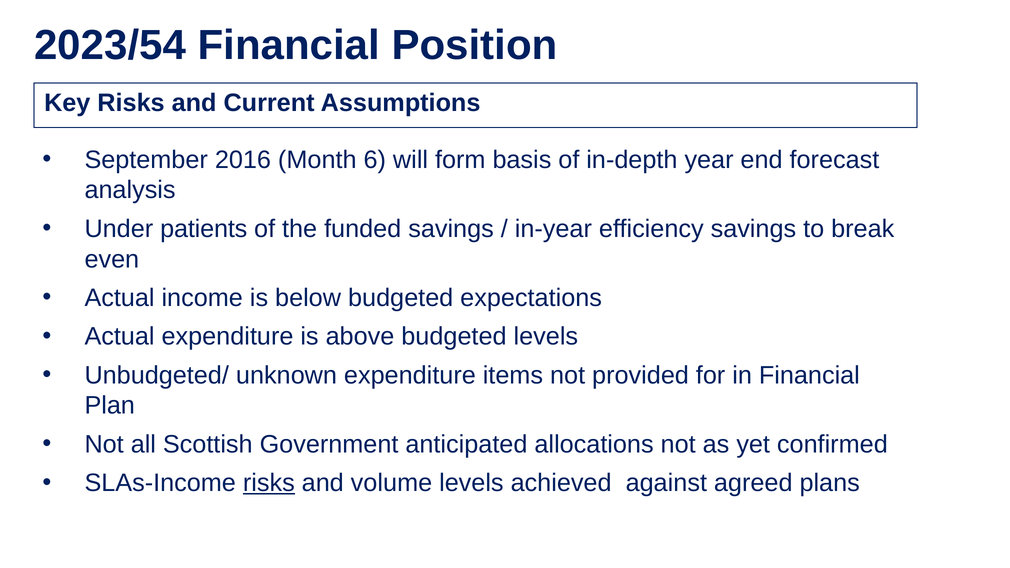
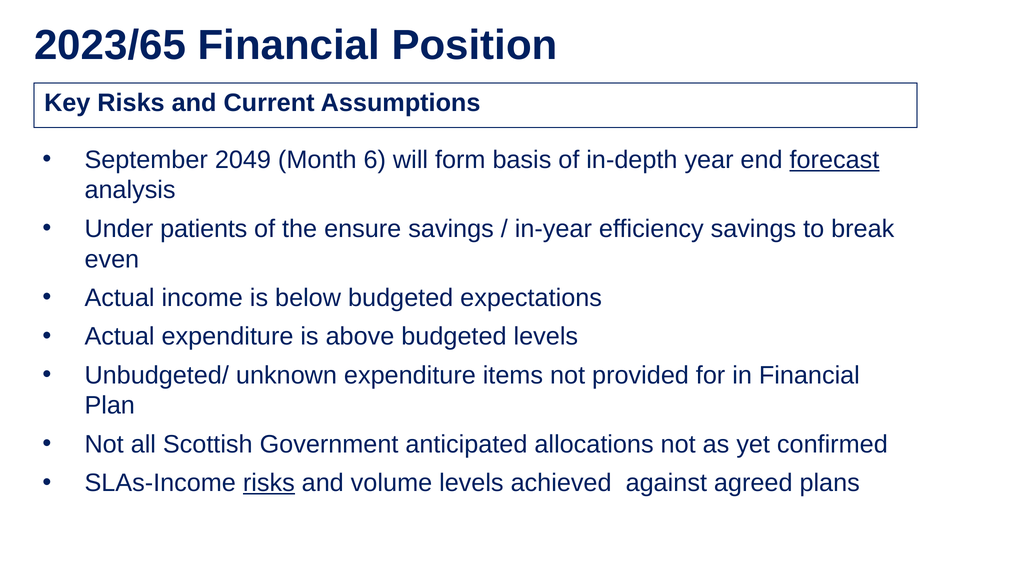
2023/54: 2023/54 -> 2023/65 (110, 45)
2016: 2016 -> 2049 (243, 160)
forecast underline: none -> present (834, 160)
funded: funded -> ensure (363, 229)
